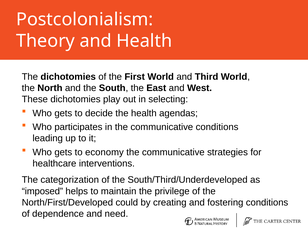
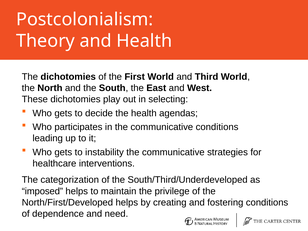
economy: economy -> instability (104, 152)
North/First/Developed could: could -> helps (127, 202)
